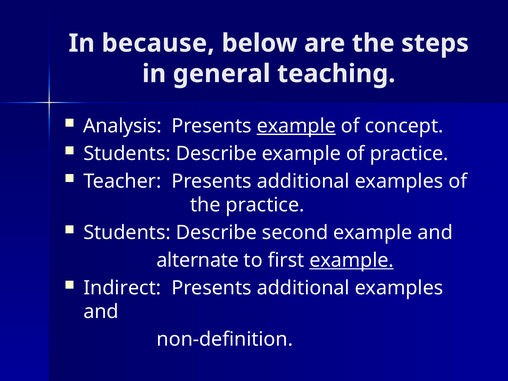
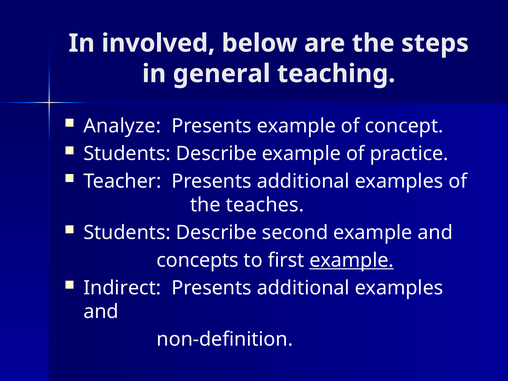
because: because -> involved (158, 43)
Analysis: Analysis -> Analyze (122, 126)
example underline: present -> none (296, 126)
the practice: practice -> teaches (265, 205)
alternate: alternate -> concepts (198, 260)
